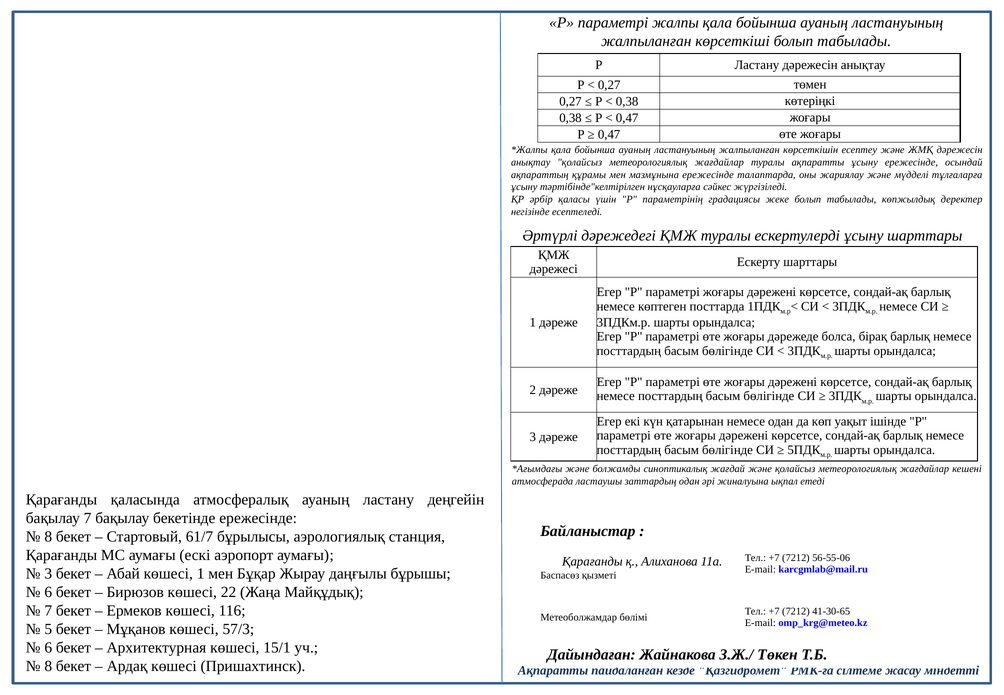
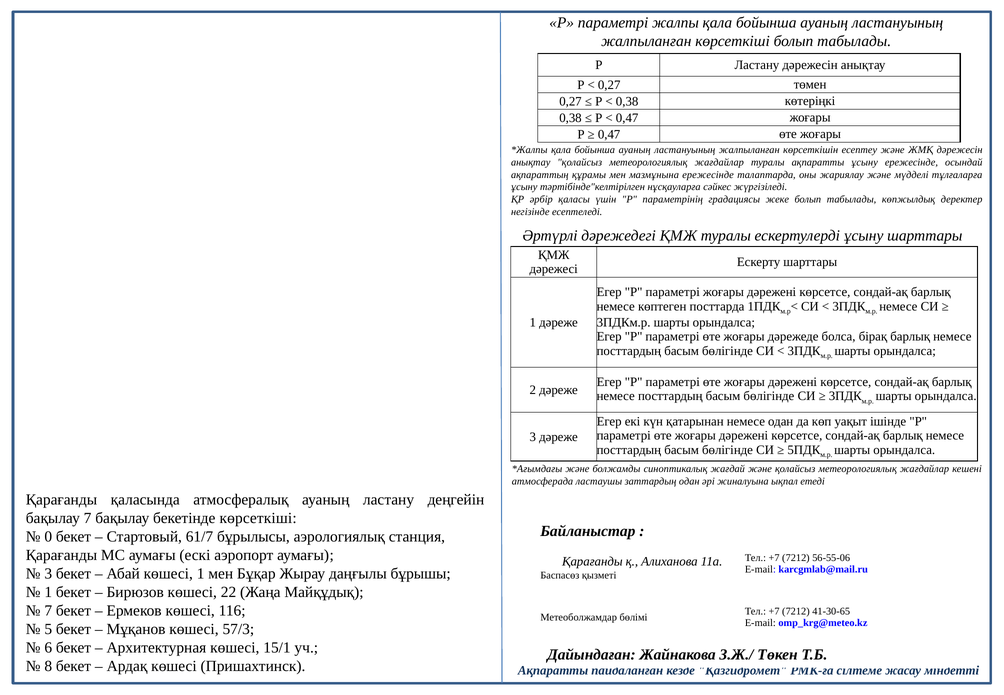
бекетінде ережесінде: ережесінде -> көрсеткіші (258, 518)
8: 8 -> 0 (48, 537)
6: 6 -> 1 (48, 592)
